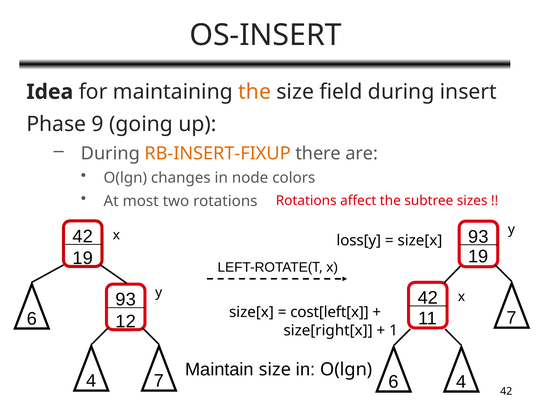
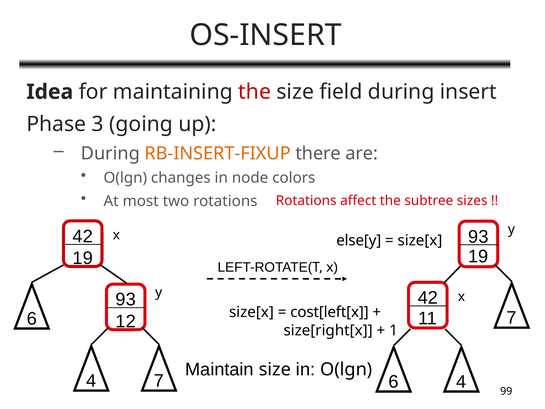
the colour: orange -> red (255, 92)
9: 9 -> 3 (98, 124)
loss[y: loss[y -> else[y (359, 240)
42: 42 -> 99 (506, 391)
